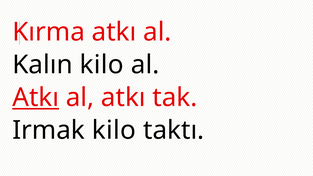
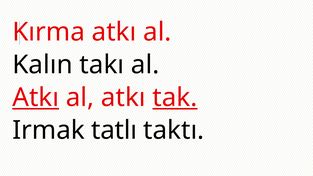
Kalın kilo: kilo -> takı (102, 65)
tak underline: none -> present (175, 98)
Irmak kilo: kilo -> tatlı (114, 130)
